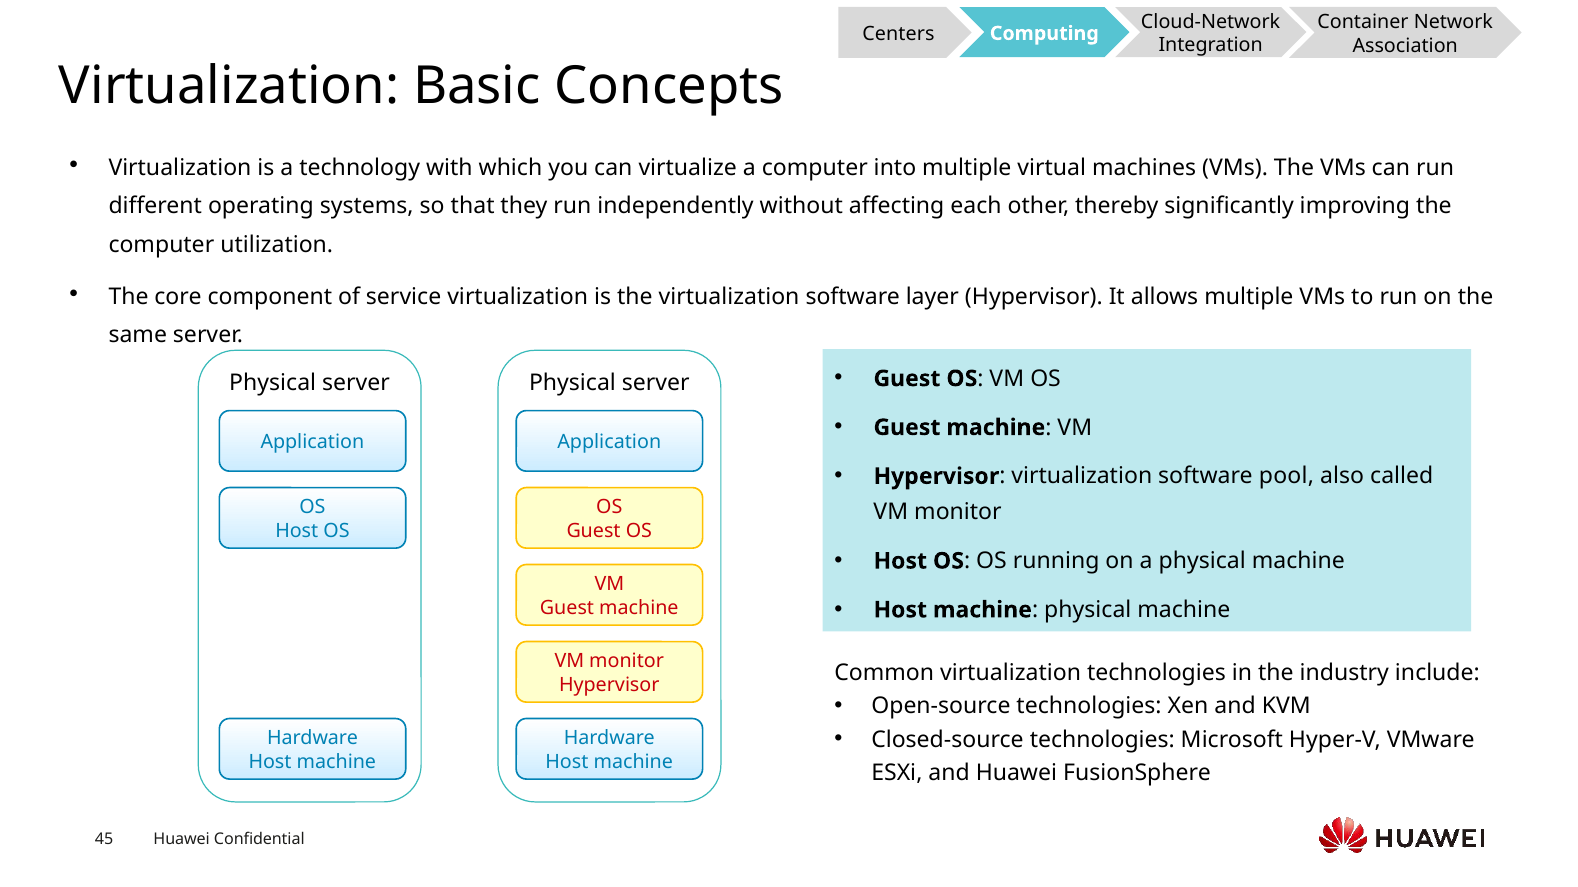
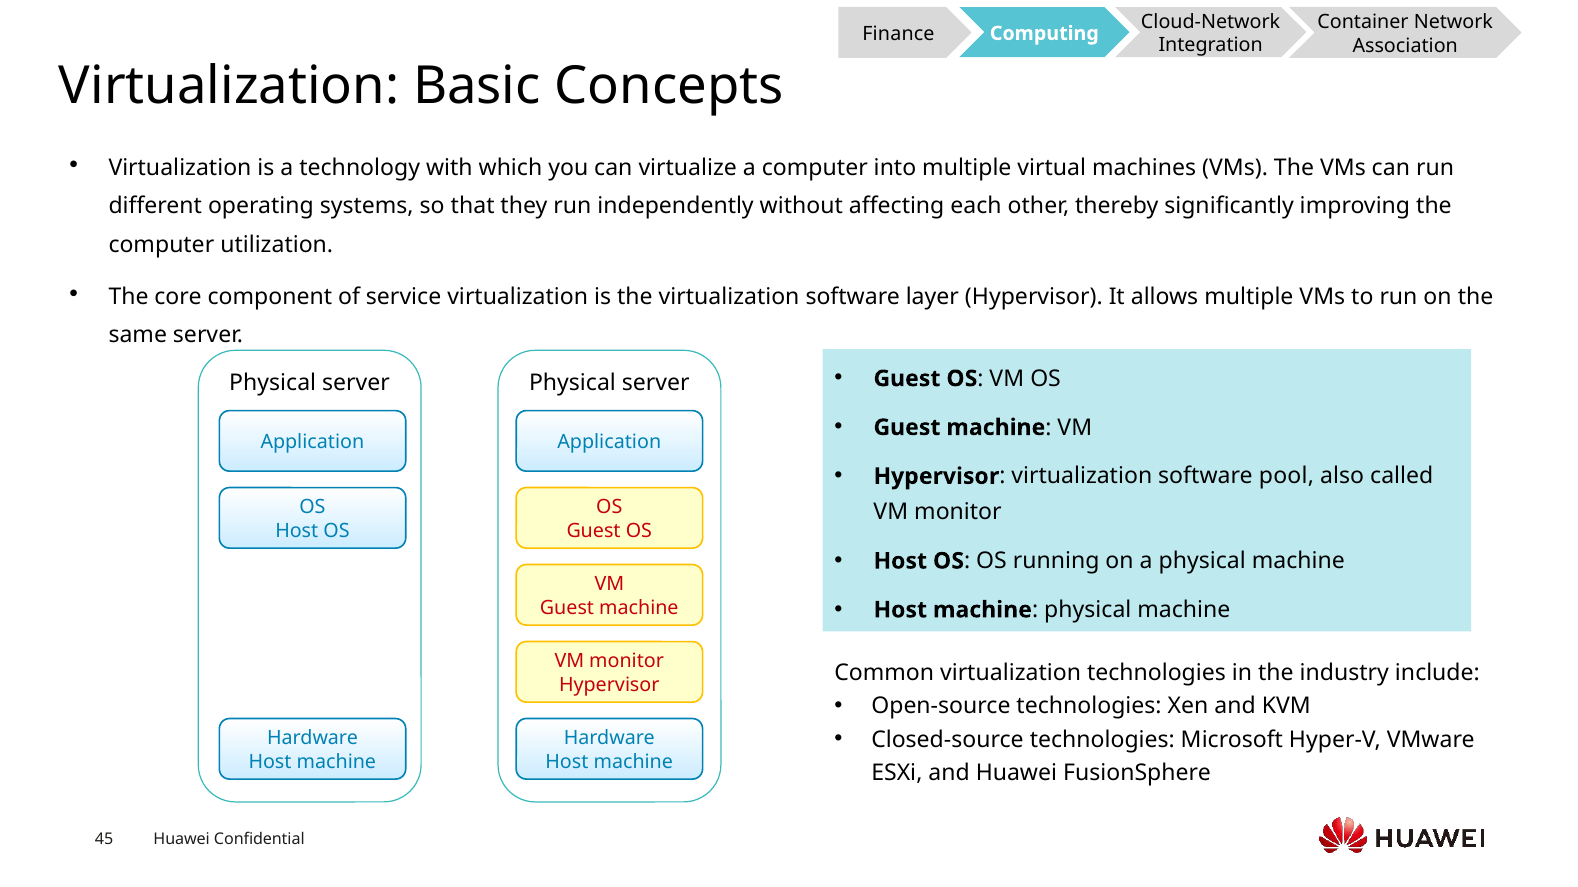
Centers: Centers -> Finance (898, 34)
